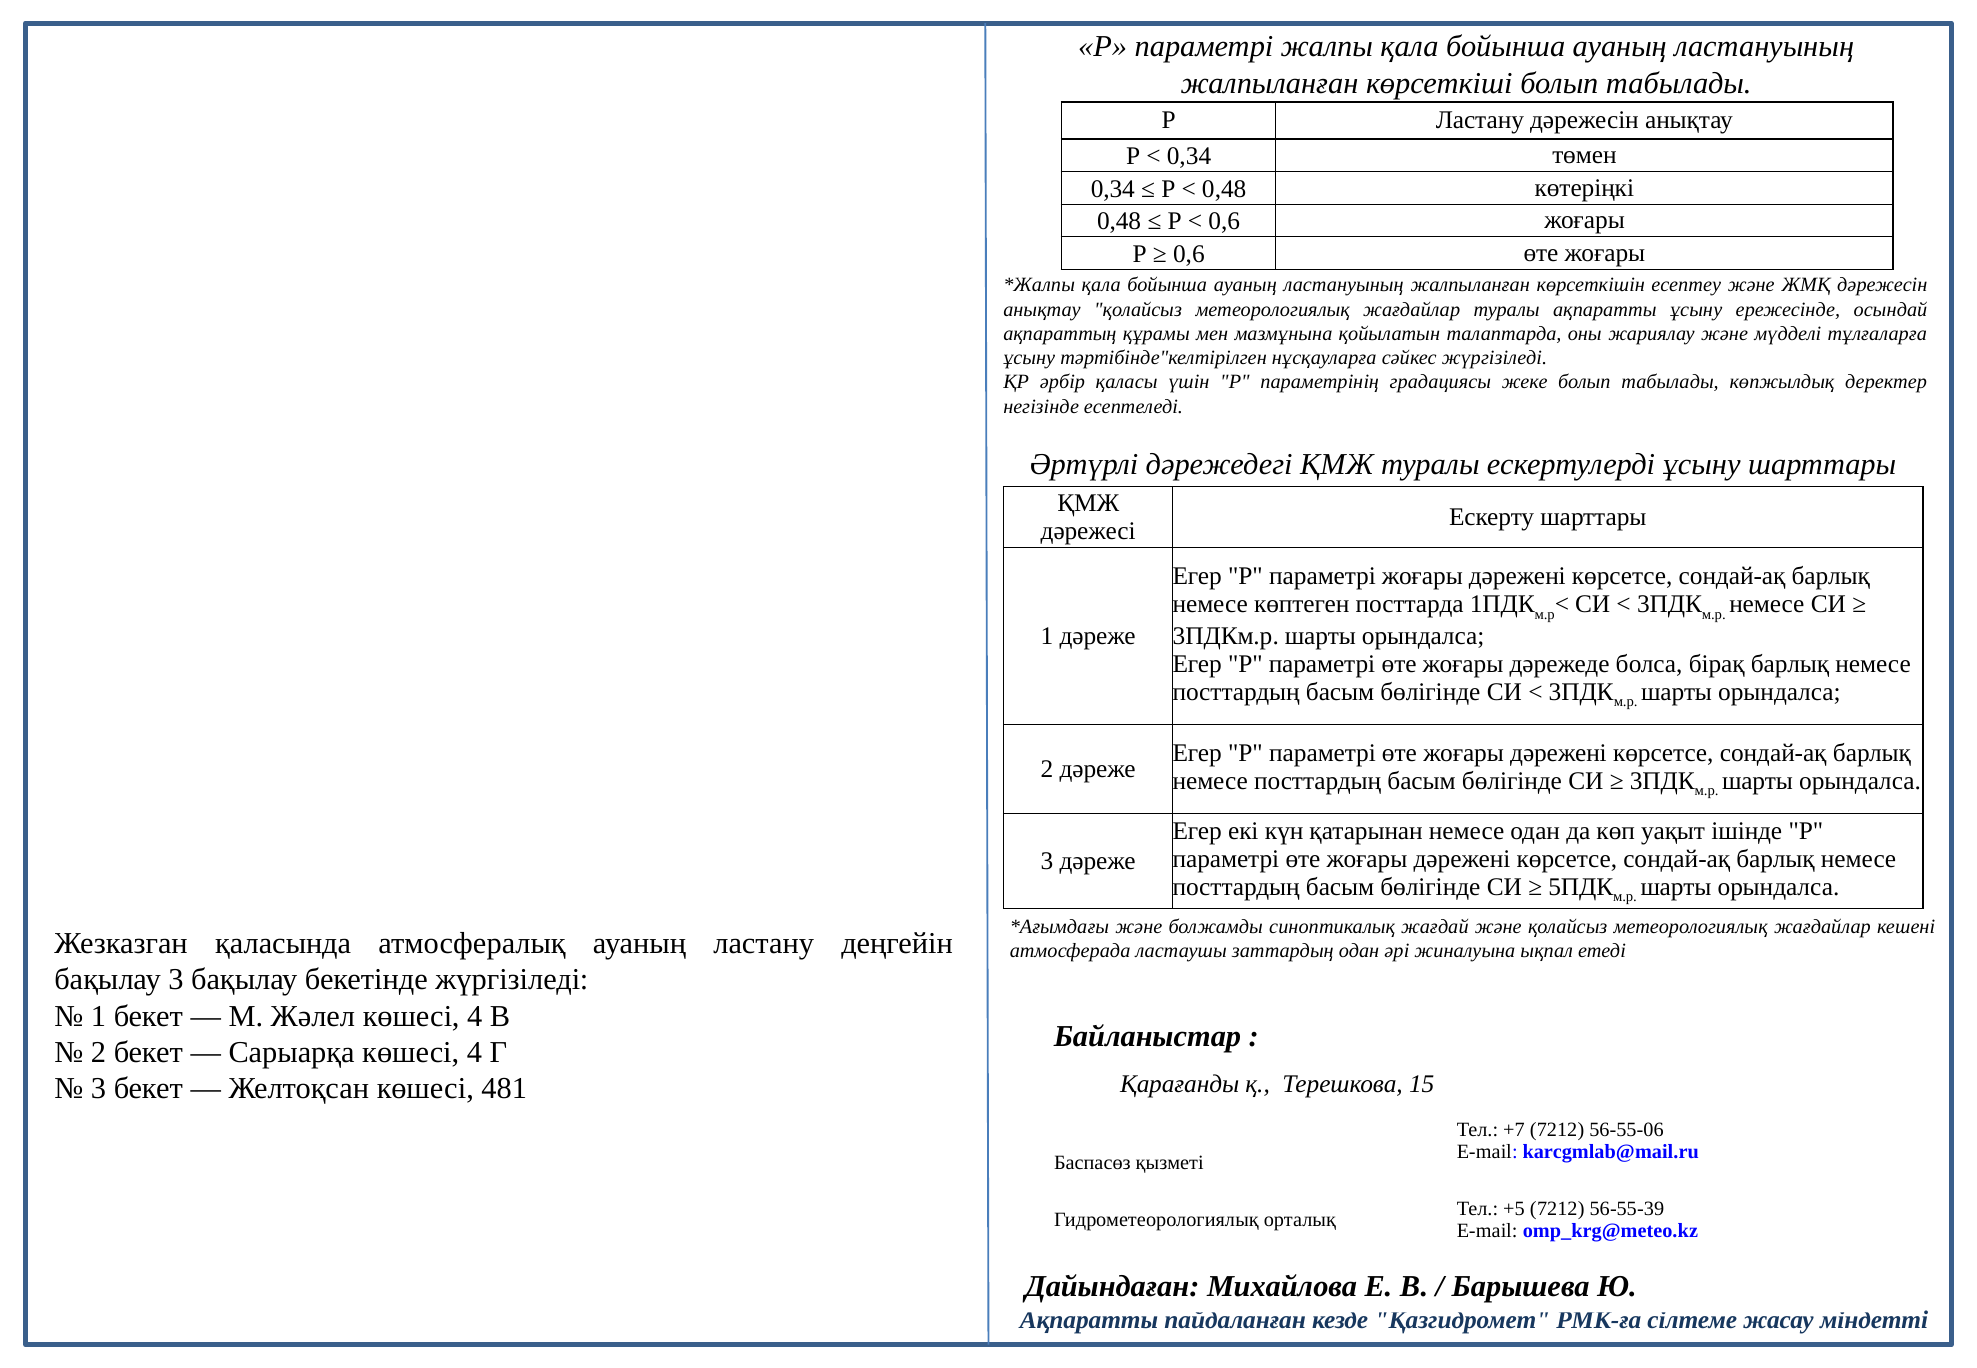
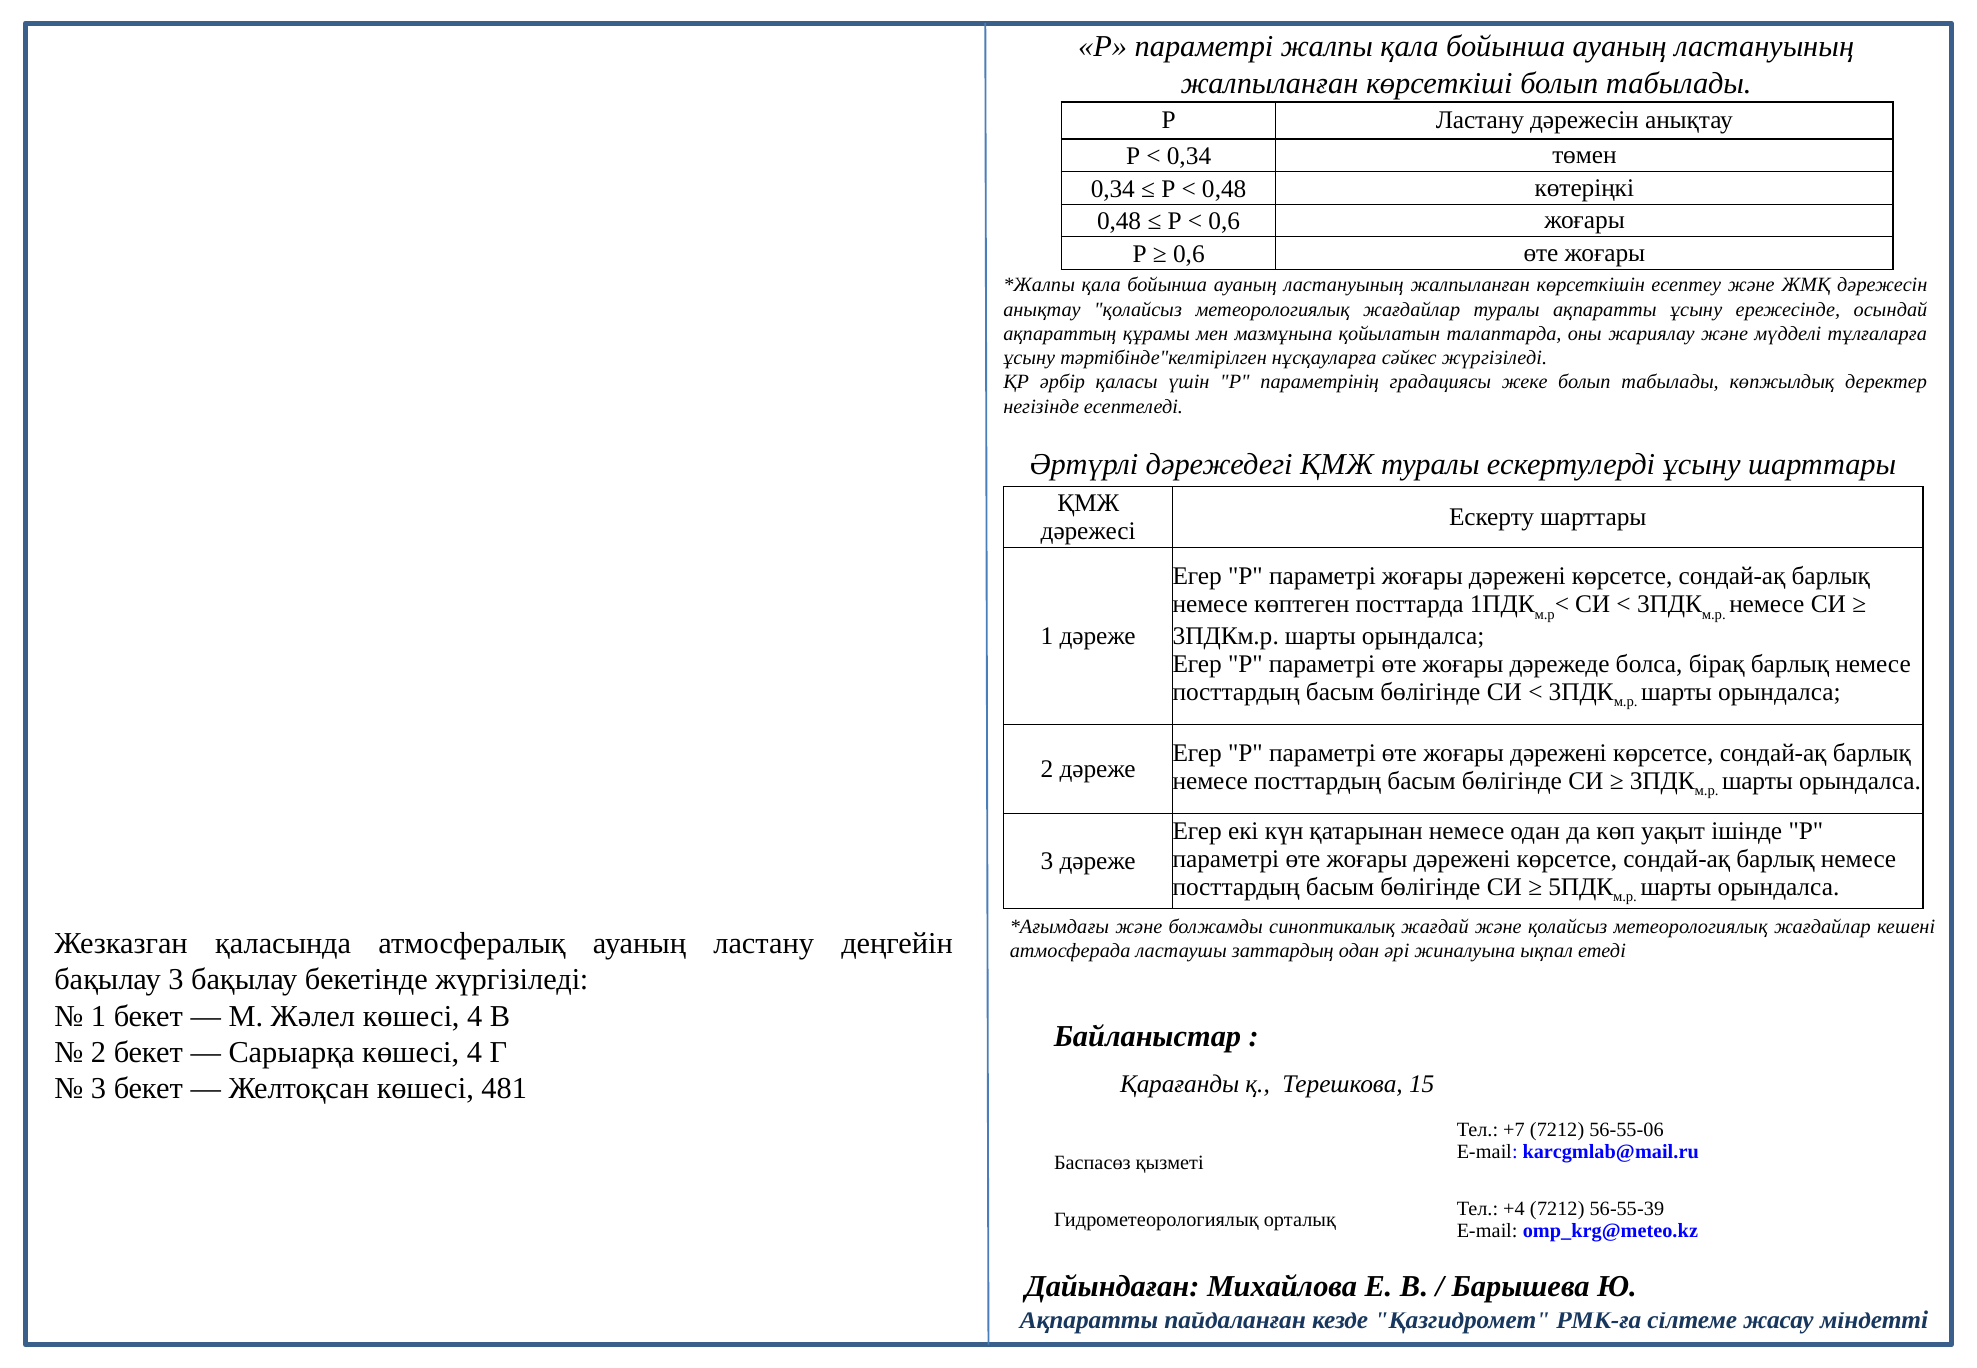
+5: +5 -> +4 (1514, 1209)
